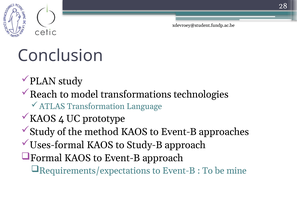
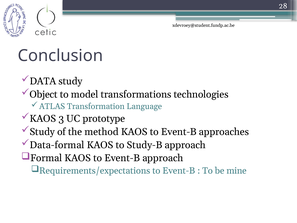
PLAN: PLAN -> DATA (43, 81)
Reach: Reach -> Object (44, 94)
4: 4 -> 3 (61, 119)
Uses-formal: Uses-formal -> Data-formal (57, 145)
